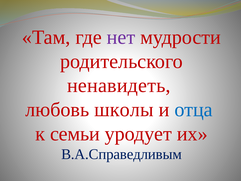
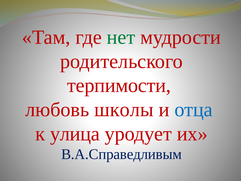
нет colour: purple -> green (121, 37)
ненавидеть: ненавидеть -> терпимости (119, 85)
семьи: семьи -> улица (75, 134)
